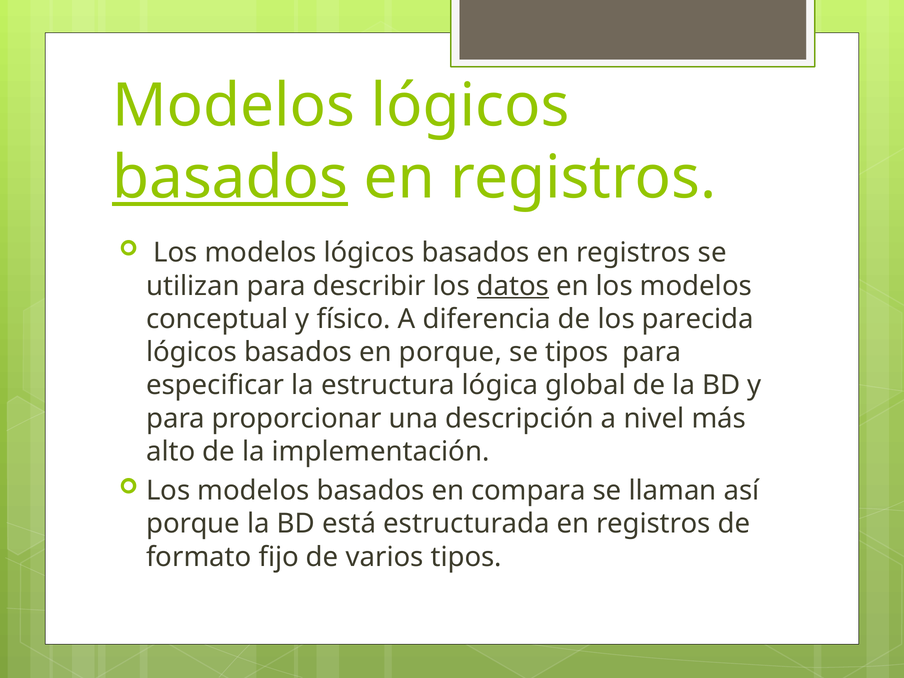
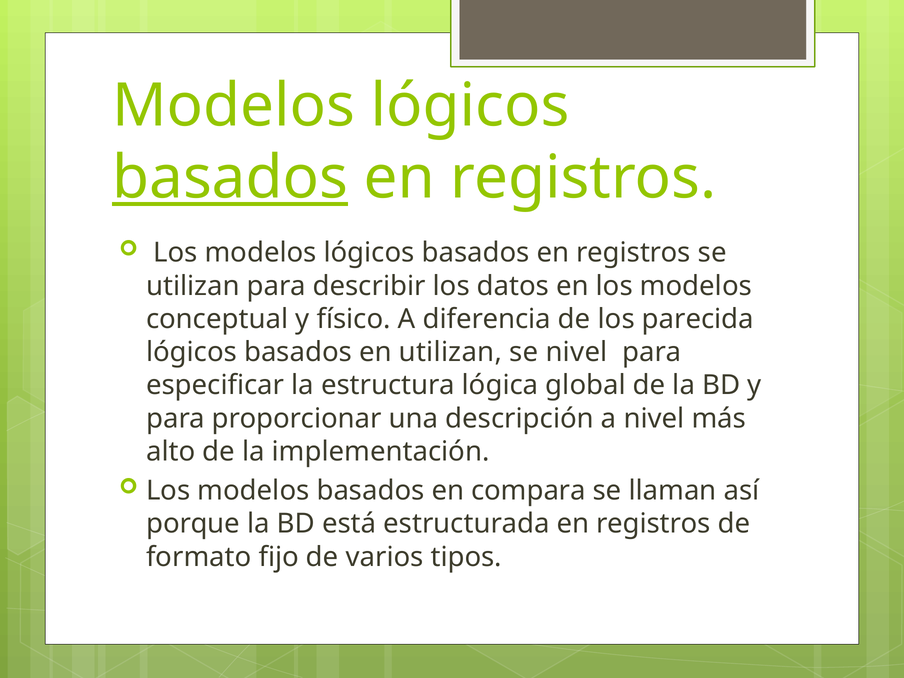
datos underline: present -> none (513, 286)
en porque: porque -> utilizan (450, 352)
se tipos: tipos -> nivel (577, 352)
